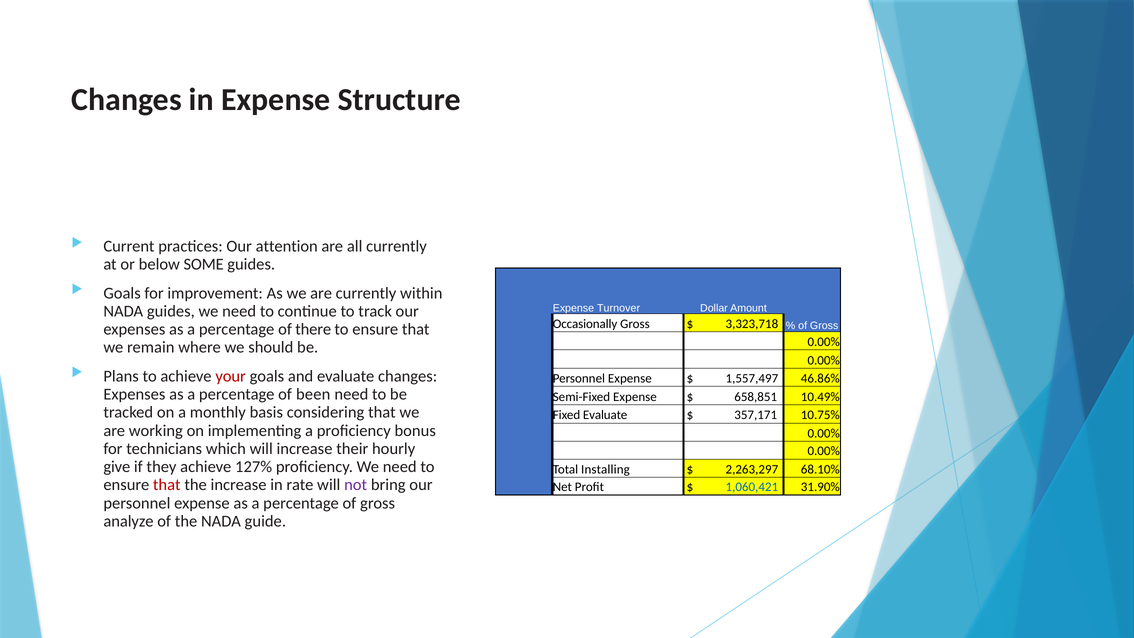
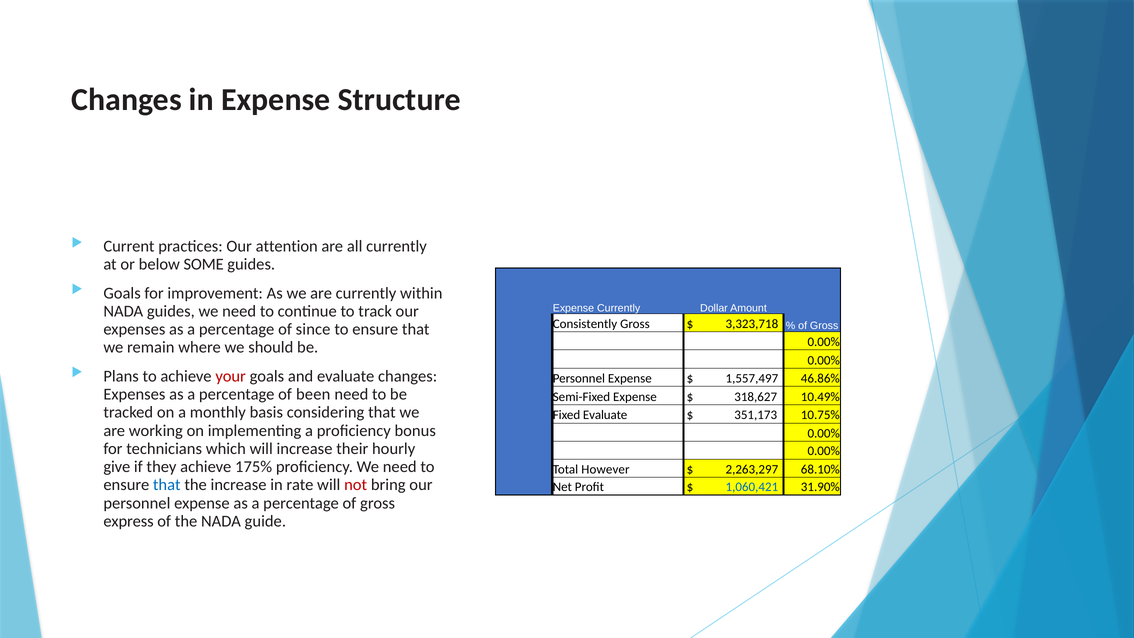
Expense Turnover: Turnover -> Currently (619, 308)
Occasionally: Occasionally -> Consistently (585, 324)
there: there -> since (313, 329)
658,851: 658,851 -> 318,627 (756, 397)
357,171: 357,171 -> 351,173 (756, 415)
127%: 127% -> 175% (254, 467)
Installing: Installing -> However (605, 469)
that colour: red -> blue (167, 485)
not colour: purple -> red (356, 485)
analyze: analyze -> express (129, 521)
